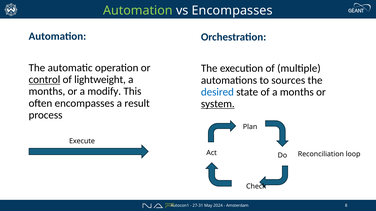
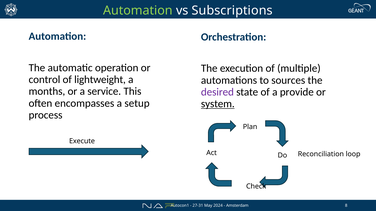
vs Encompasses: Encompasses -> Subscriptions (232, 10)
control underline: present -> none (44, 80)
modify: modify -> service (104, 92)
desired colour: blue -> purple (217, 92)
of a months: months -> provide (297, 92)
result: result -> setup (137, 103)
